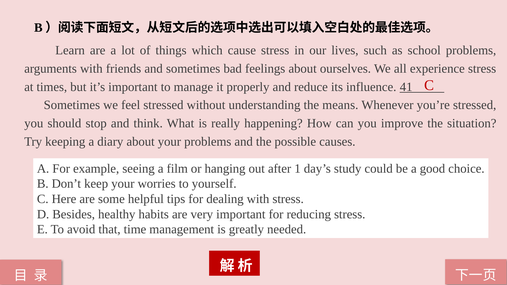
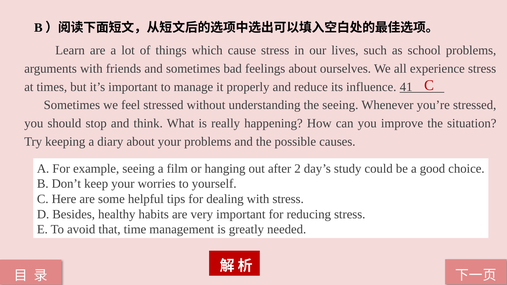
the means: means -> seeing (340, 105)
1: 1 -> 2 (298, 169)
